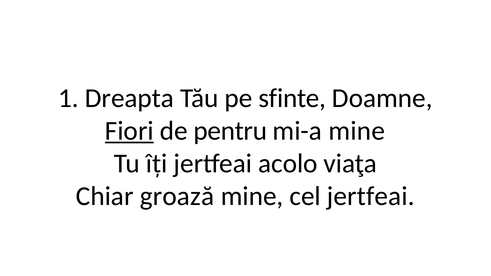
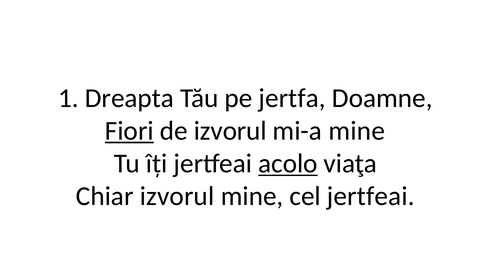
sfinte: sfinte -> jertfa (292, 98)
de pentru: pentru -> izvorul (230, 131)
acolo underline: none -> present (288, 164)
Chiar groază: groază -> izvorul (177, 196)
